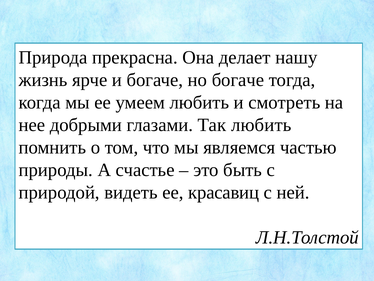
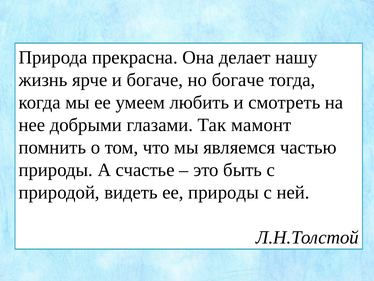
Так любить: любить -> мамонт (261, 125)
ее красавиц: красавиц -> природы (224, 192)
